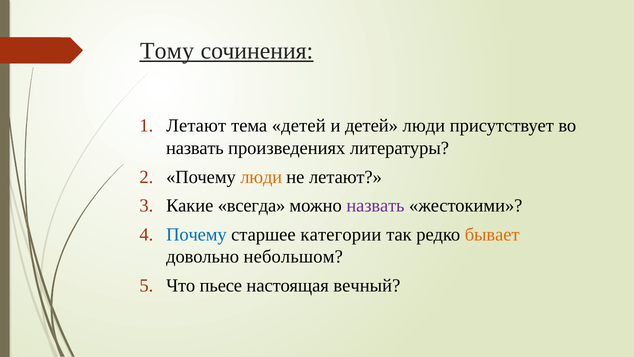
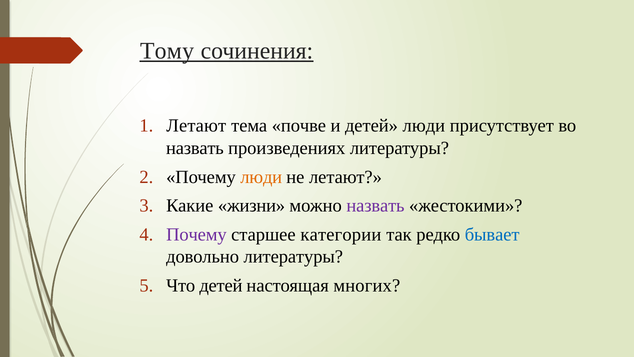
тема детей: детей -> почве (299, 126)
всегда: всегда -> жизни (252, 206)
Почему colour: blue -> purple (196, 234)
бывает colour: orange -> blue (492, 234)
довольно небольшом: небольшом -> литературы (293, 257)
Что пьесе: пьесе -> детей (221, 285)
вечный: вечный -> многих (367, 285)
